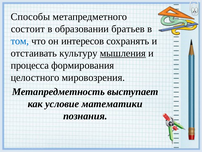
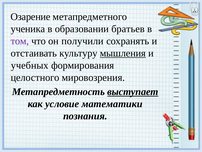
Способы: Способы -> Озарение (30, 17)
состоит: состоит -> ученика (28, 29)
том colour: blue -> purple (20, 41)
интересов: интересов -> получили (82, 41)
процесса: процесса -> учебных (30, 65)
выступает underline: none -> present (133, 91)
